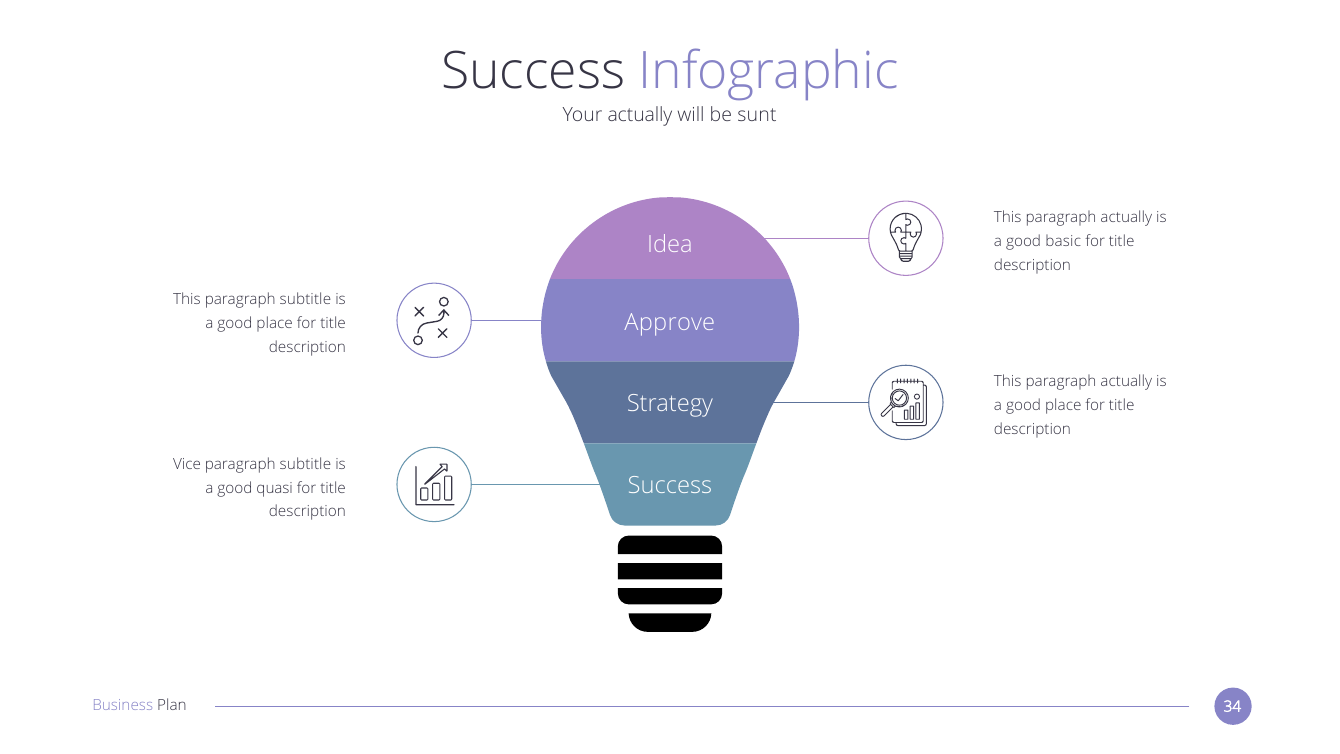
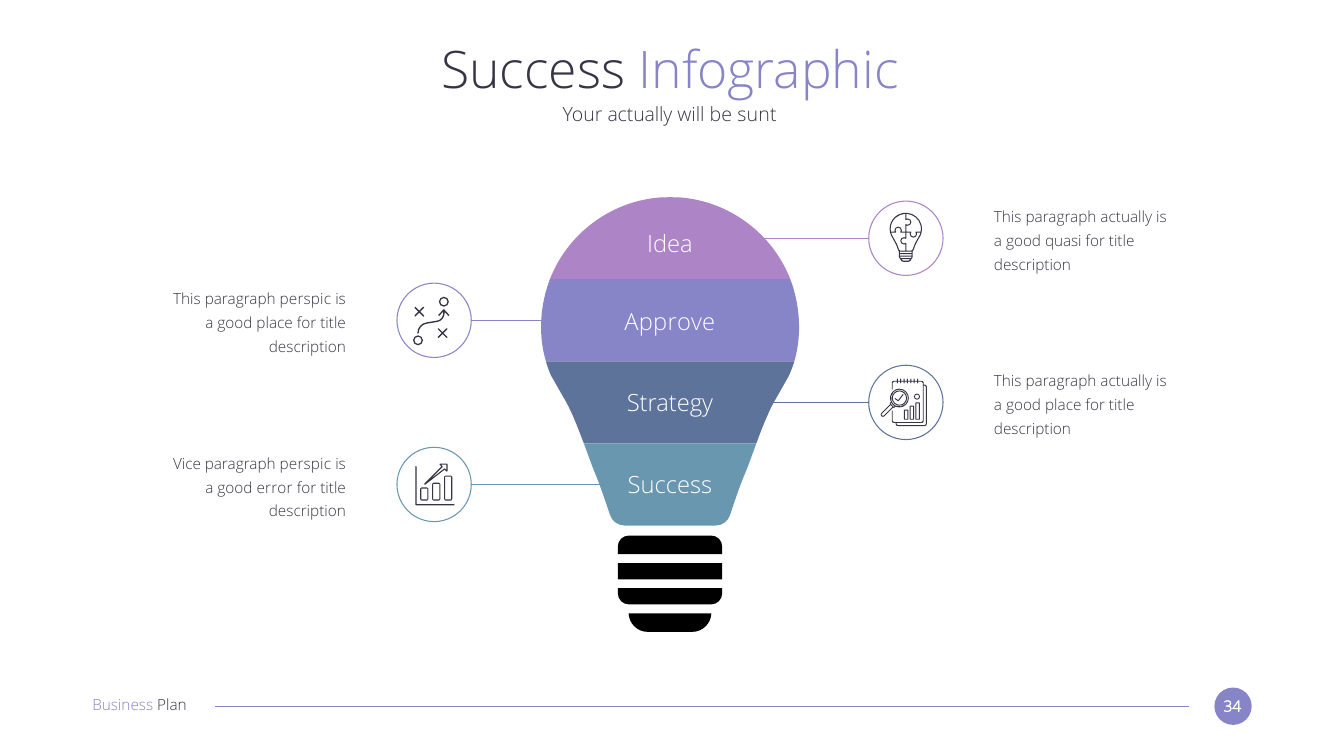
basic: basic -> quasi (1063, 242)
This paragraph subtitle: subtitle -> perspic (305, 300)
subtitle: subtitle -> perspic (305, 464)
quasi: quasi -> error (275, 488)
